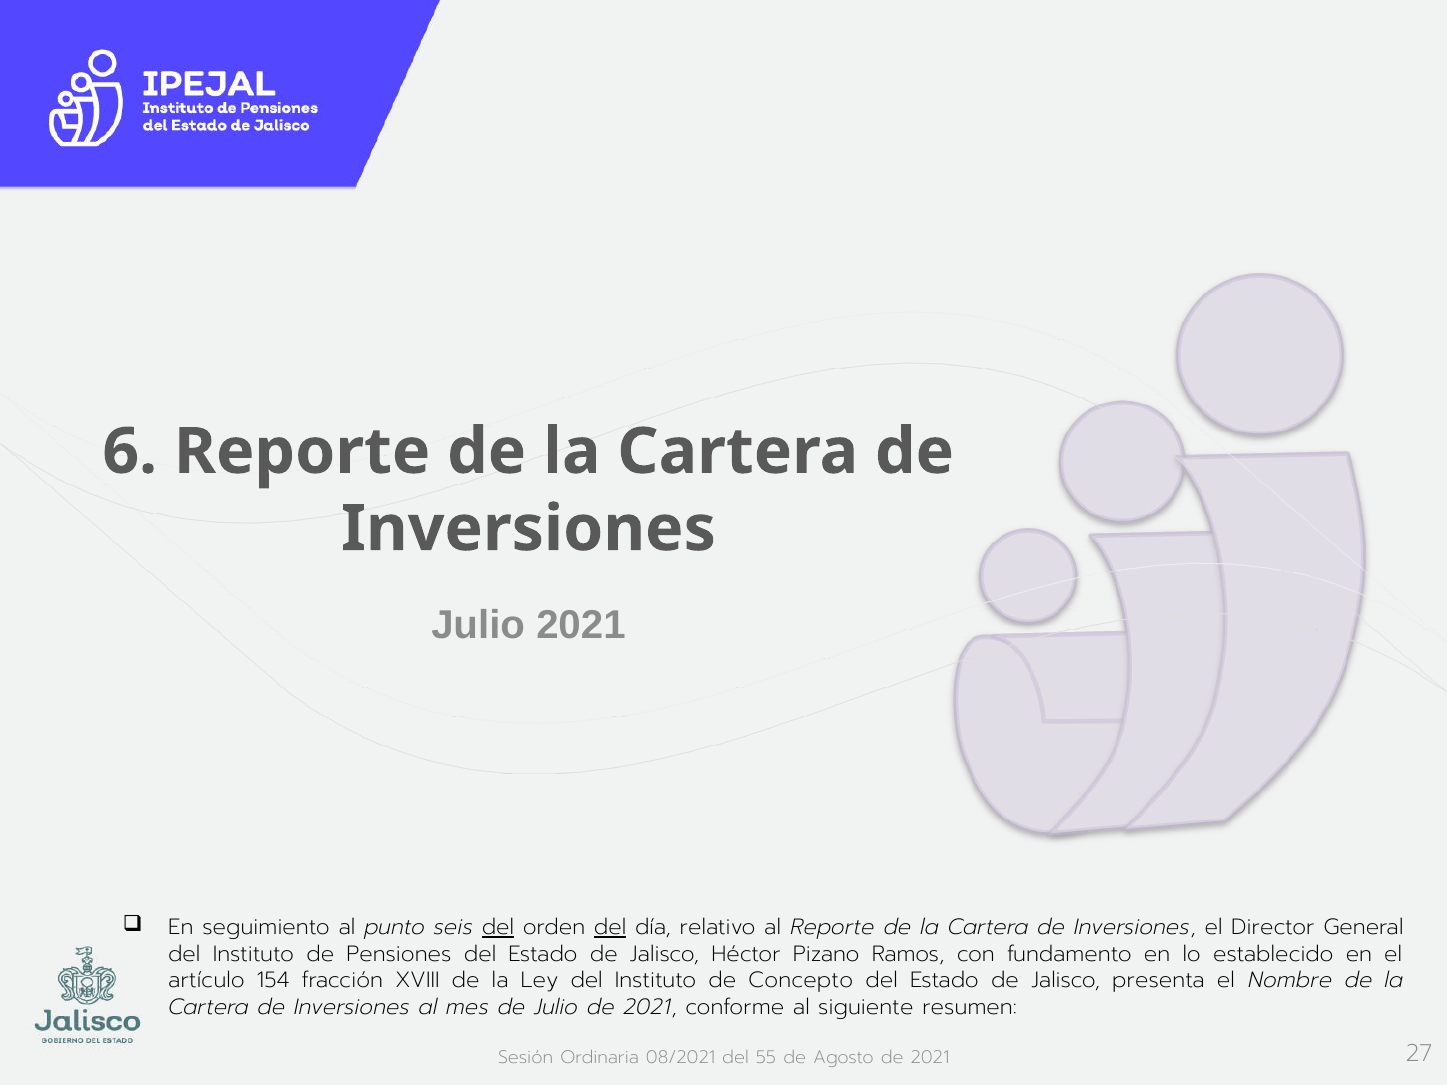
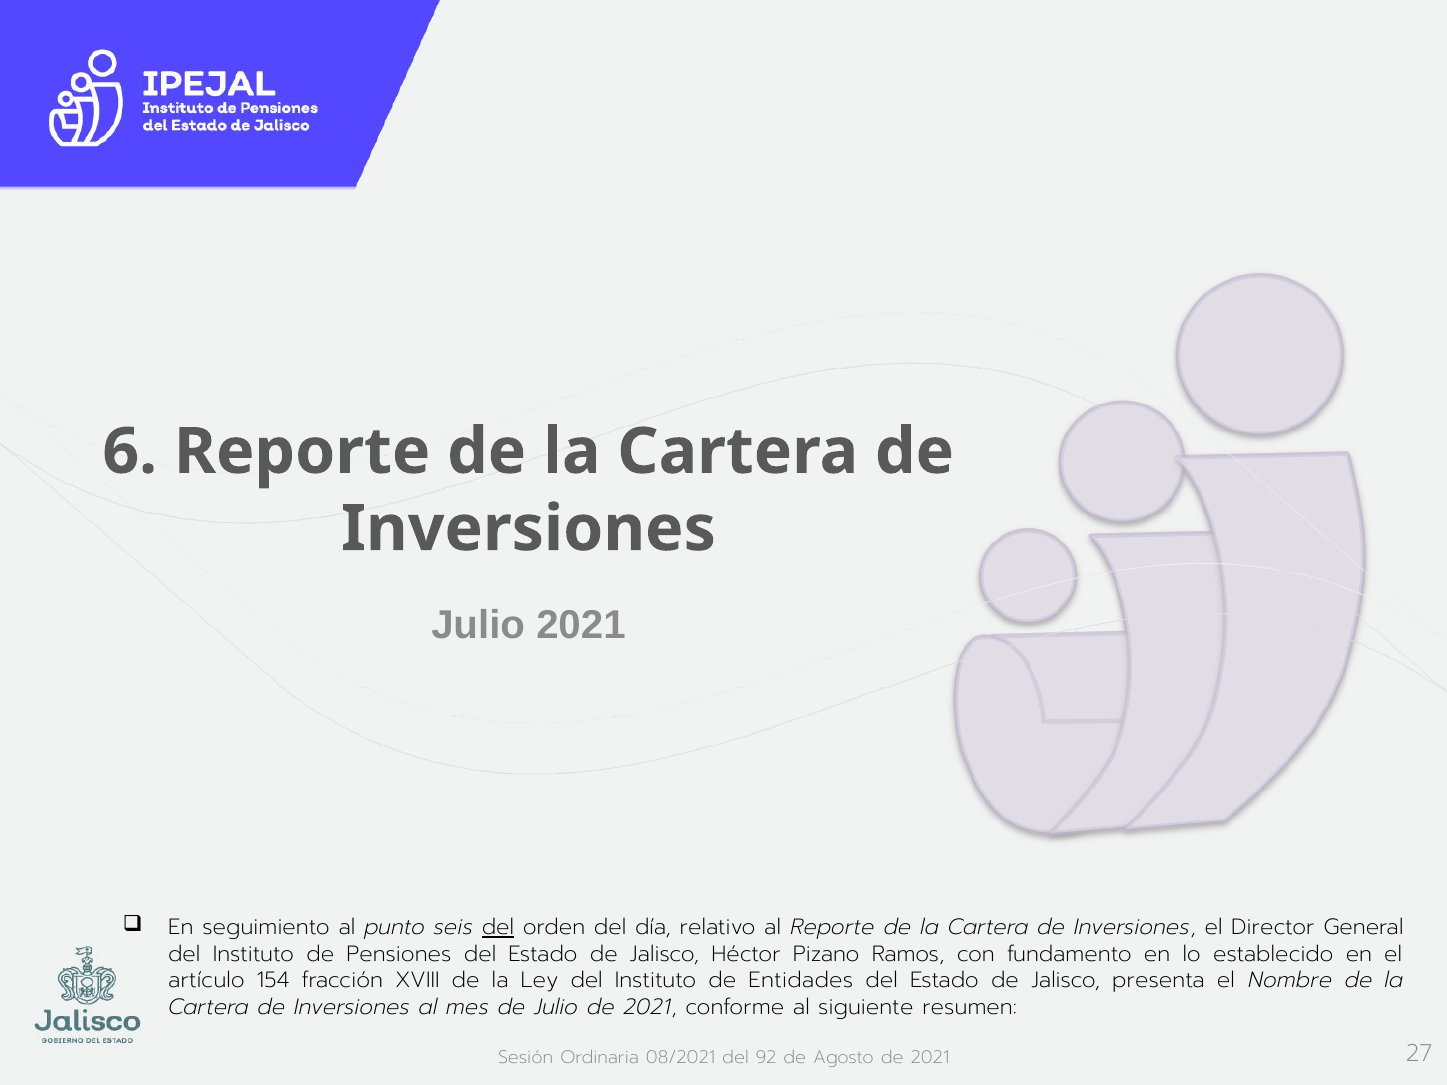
del underline: present -> none (610, 928)
Concepto: Concepto -> Entidades (801, 981)
55: 55 -> 92 (766, 1058)
